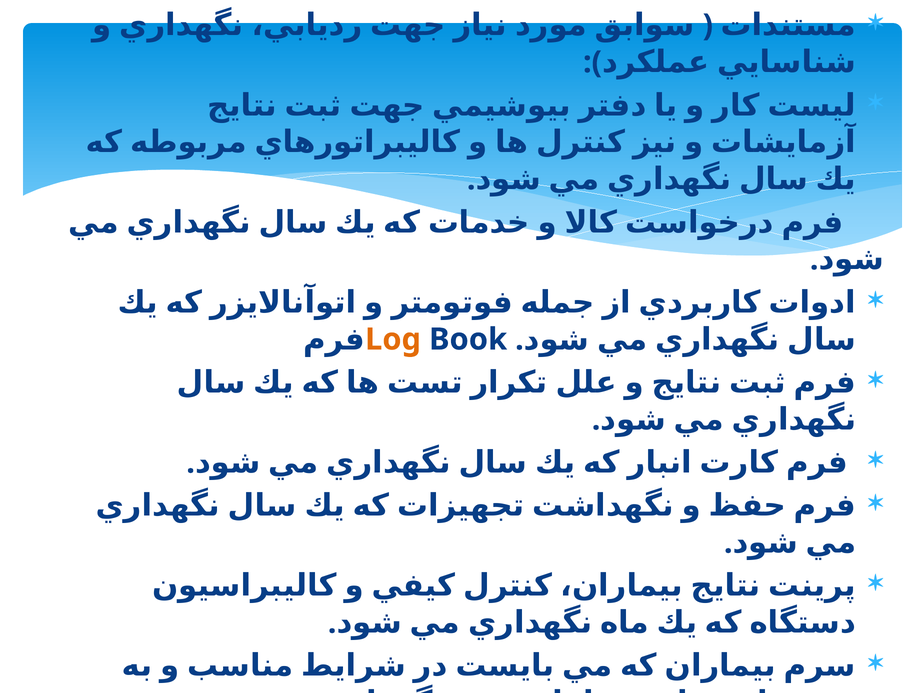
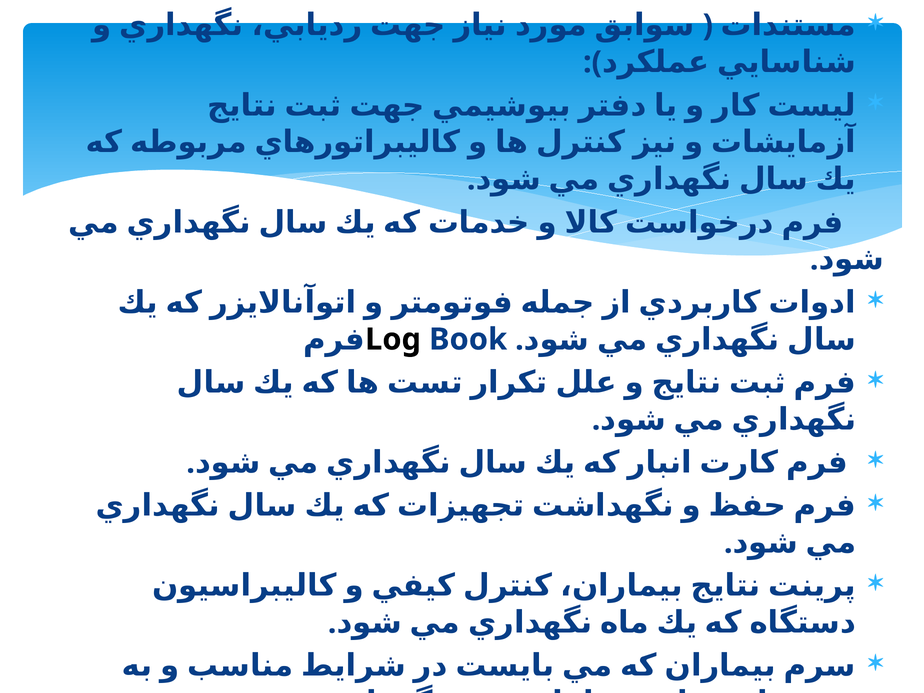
Log colour: orange -> black (393, 339)
